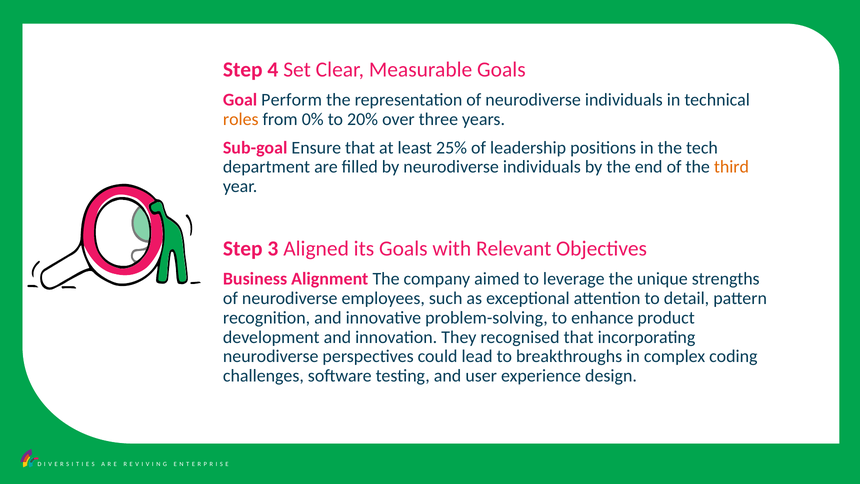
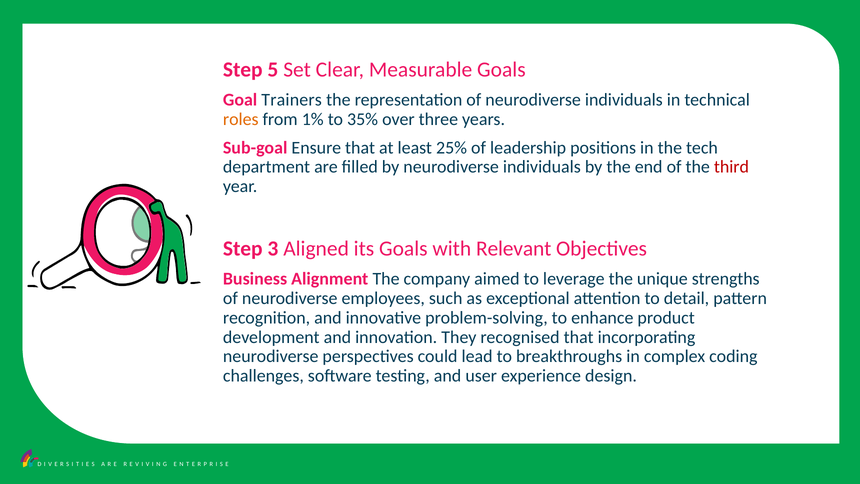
4: 4 -> 5 (273, 70)
Perform: Perform -> Trainers (292, 100)
0%: 0% -> 1% (313, 119)
20%: 20% -> 35% (363, 119)
third colour: orange -> red (731, 167)
